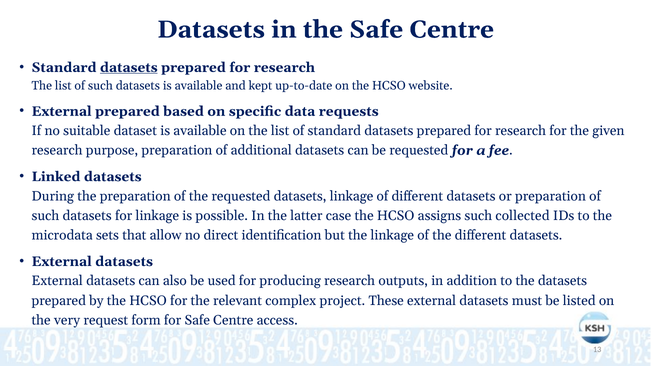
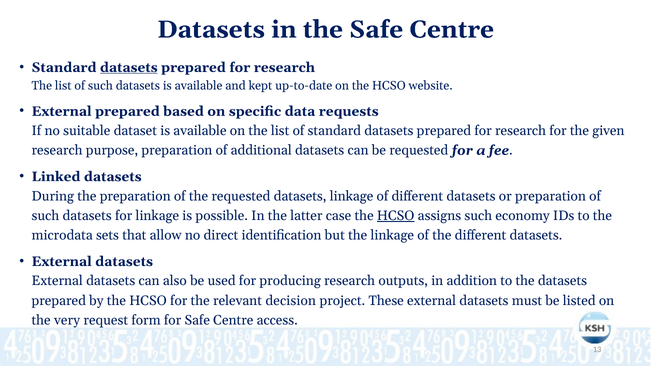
HCSO underline: none -> present (396, 216)
collected: collected -> economy (523, 216)
complex: complex -> decision (291, 301)
